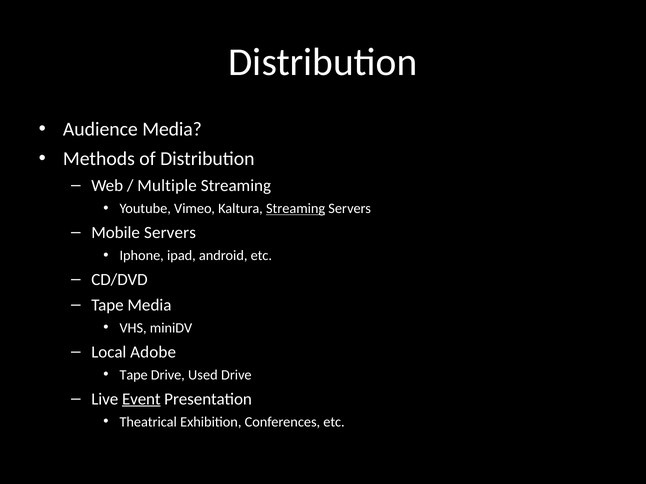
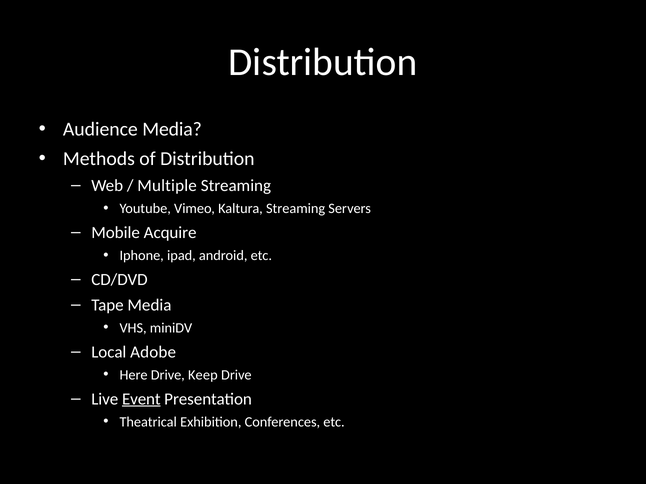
Streaming underline: present -> none (296, 209)
Mobile Servers: Servers -> Acquire (170, 233)
Tape: Tape -> Here (134, 375)
Used: Used -> Keep (203, 375)
